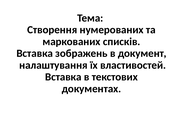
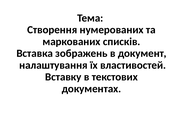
Вставка: Вставка -> Вставку (63, 77)
